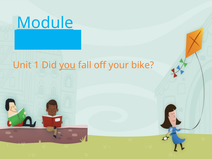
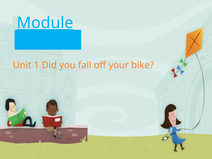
you underline: present -> none (67, 65)
